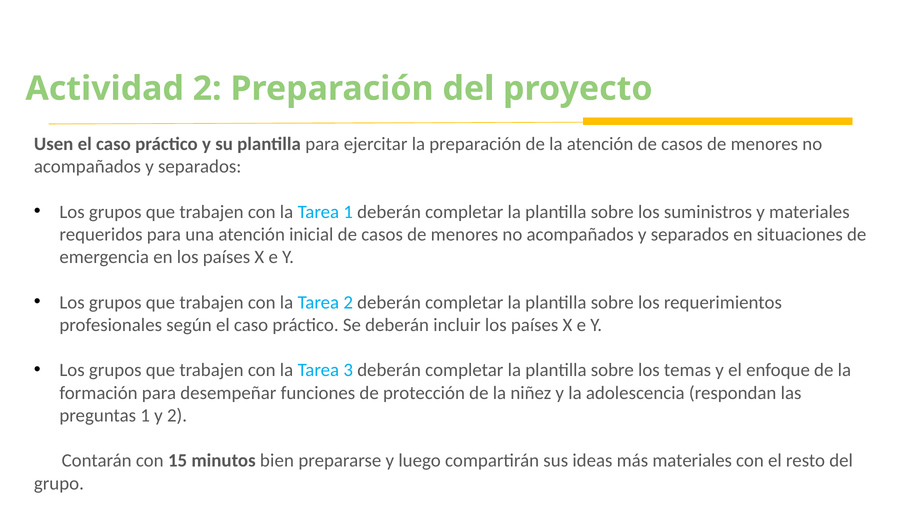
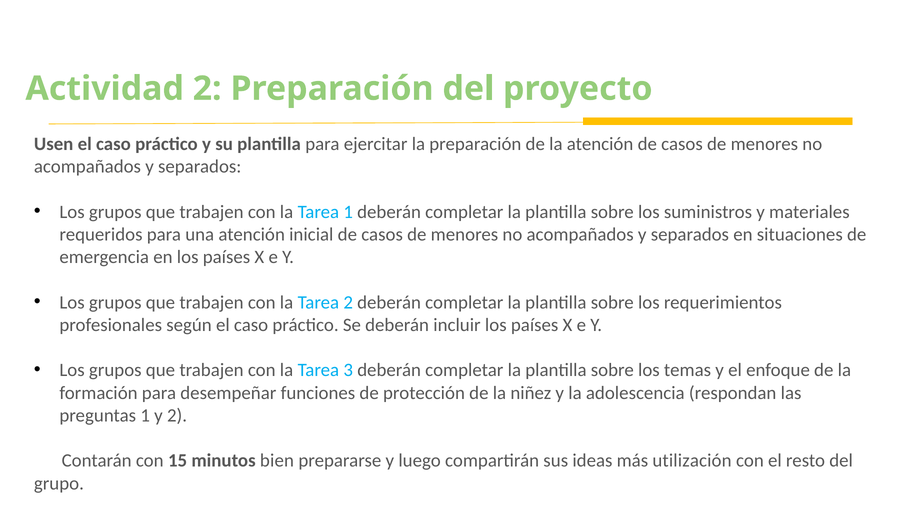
más materiales: materiales -> utilización (692, 461)
